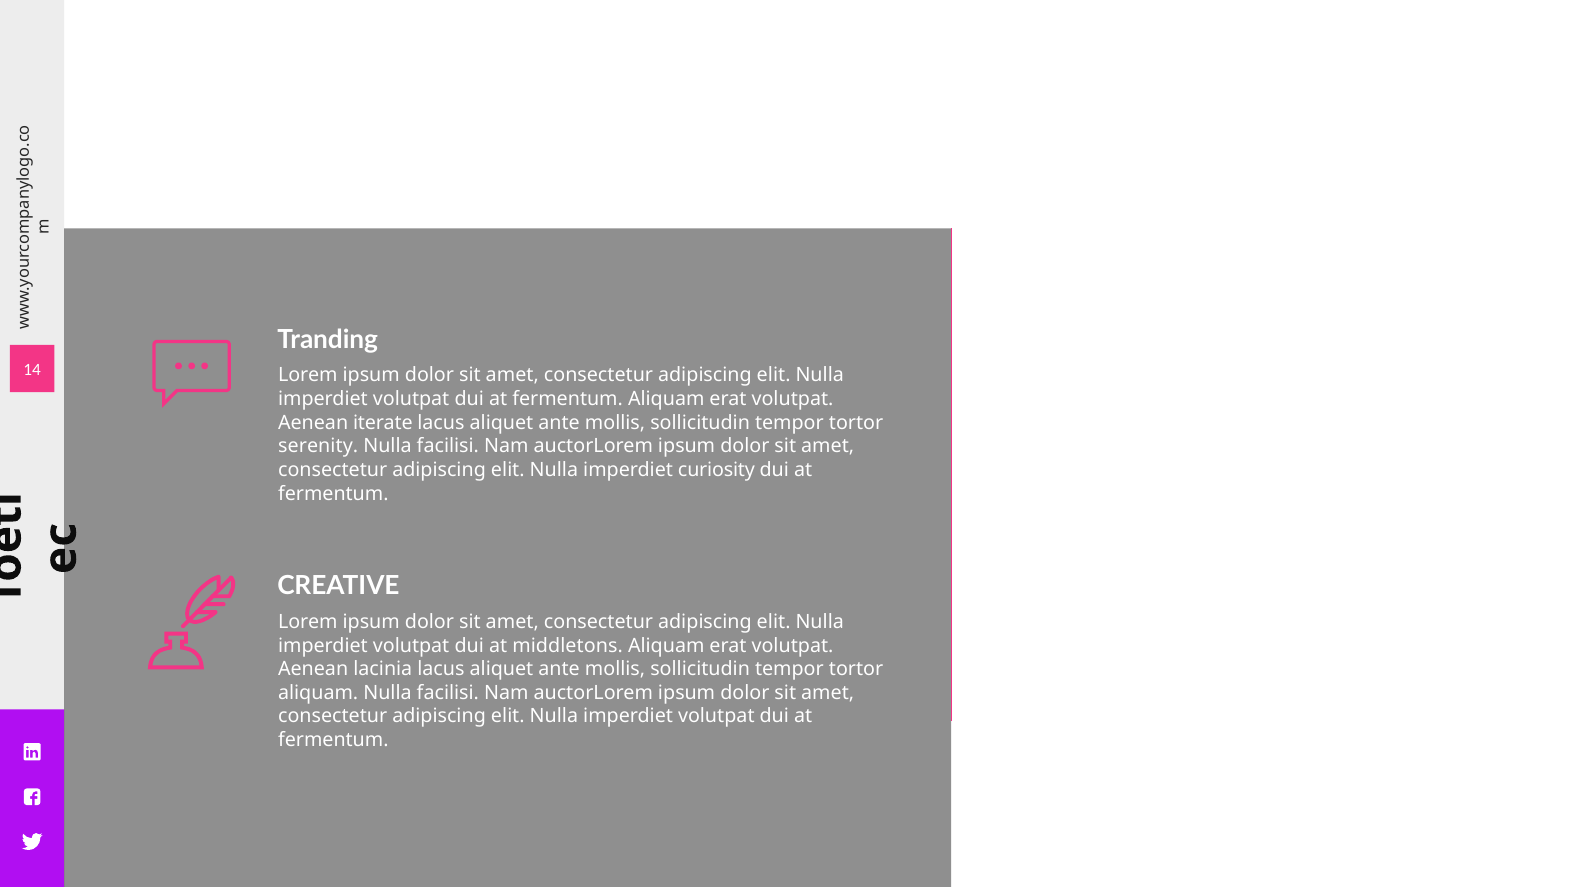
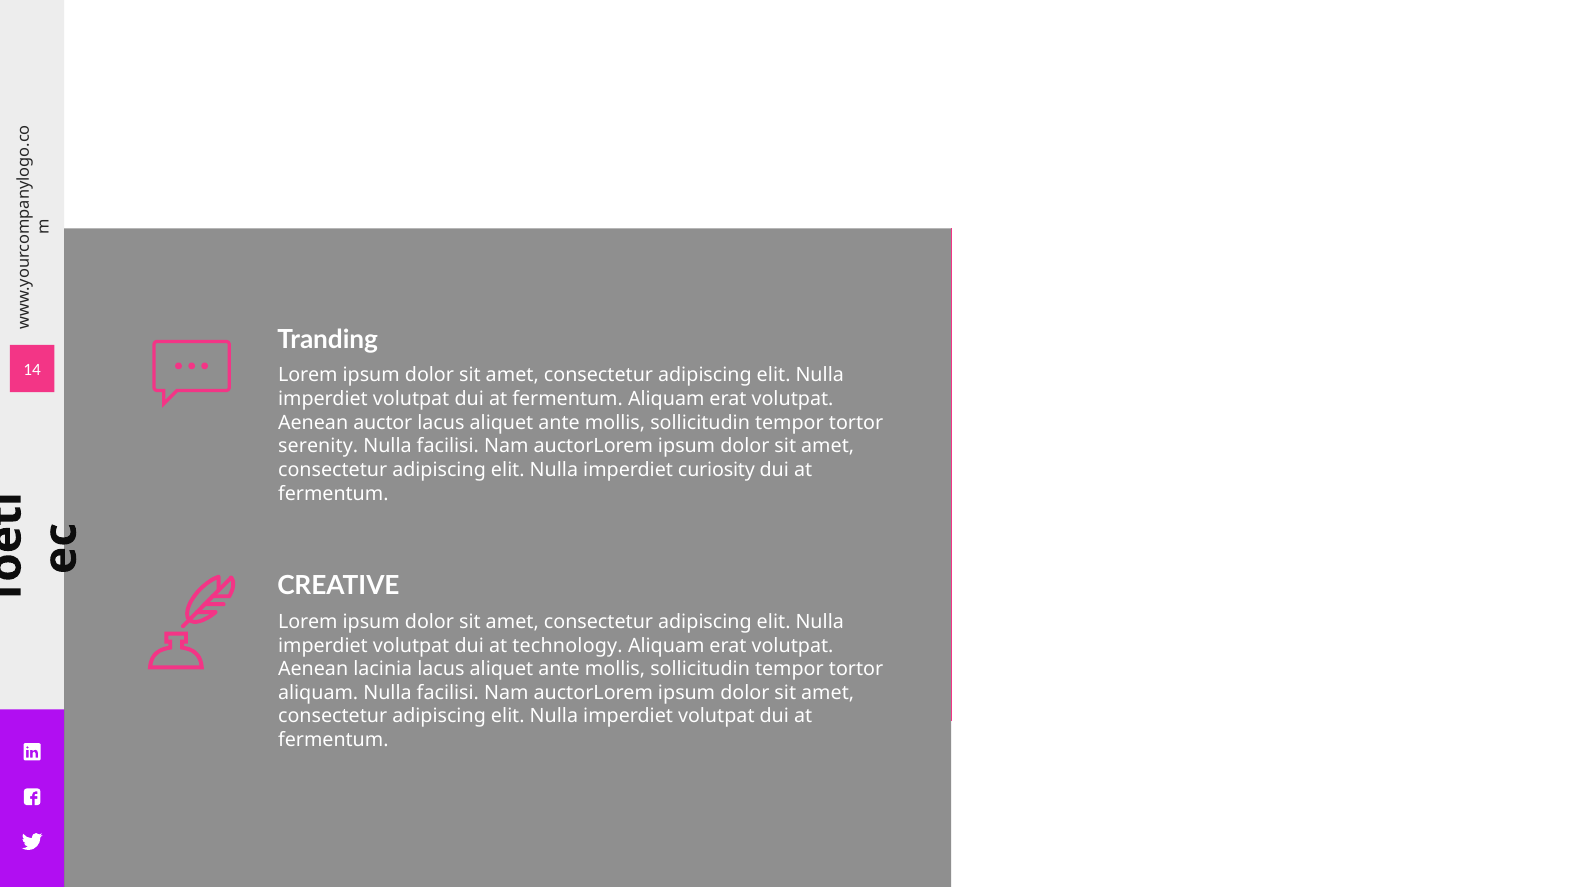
iterate: iterate -> auctor (383, 423)
middletons: middletons -> technology (568, 646)
